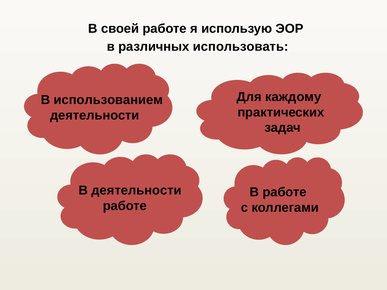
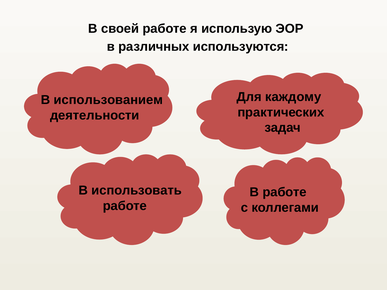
использовать: использовать -> используются (241, 47)
В деятельности: деятельности -> использовать (137, 191)
